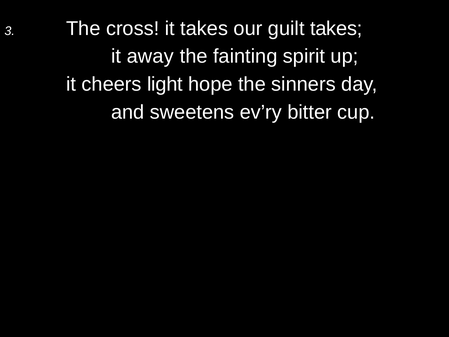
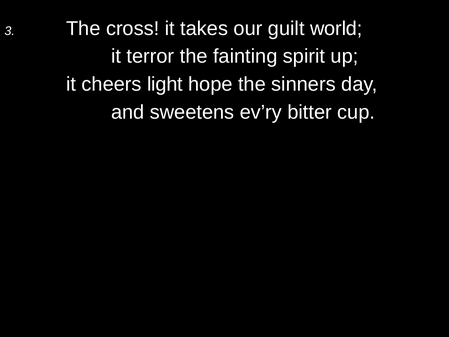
guilt takes: takes -> world (336, 28)
away: away -> terror (150, 56)
